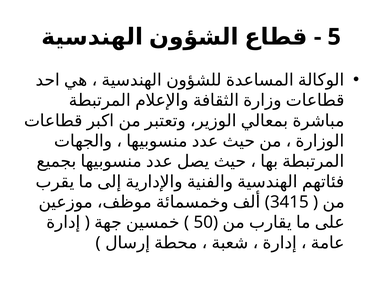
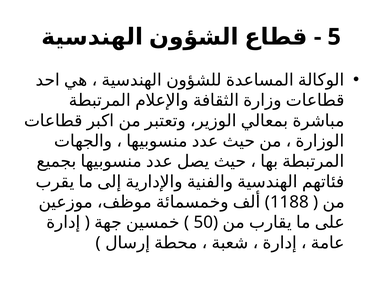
3415: 3415 -> 1188 (289, 202)
